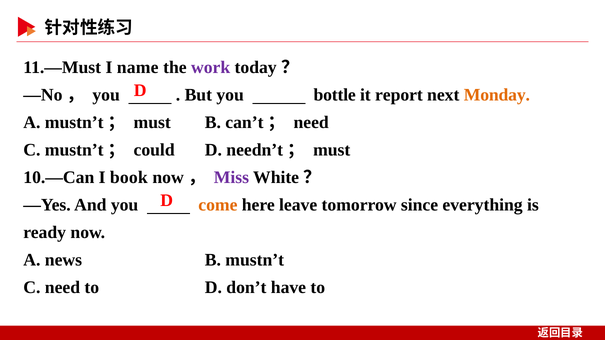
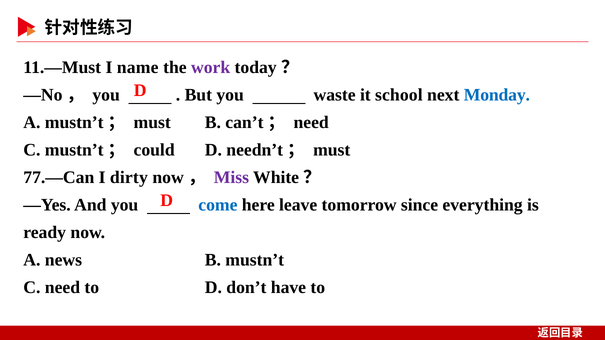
bottle: bottle -> waste (335, 95)
report: report -> school (399, 95)
Monday colour: orange -> blue (497, 95)
10.—Can: 10.—Can -> 77.—Can (59, 178)
book: book -> dirty (129, 178)
come colour: orange -> blue (218, 205)
